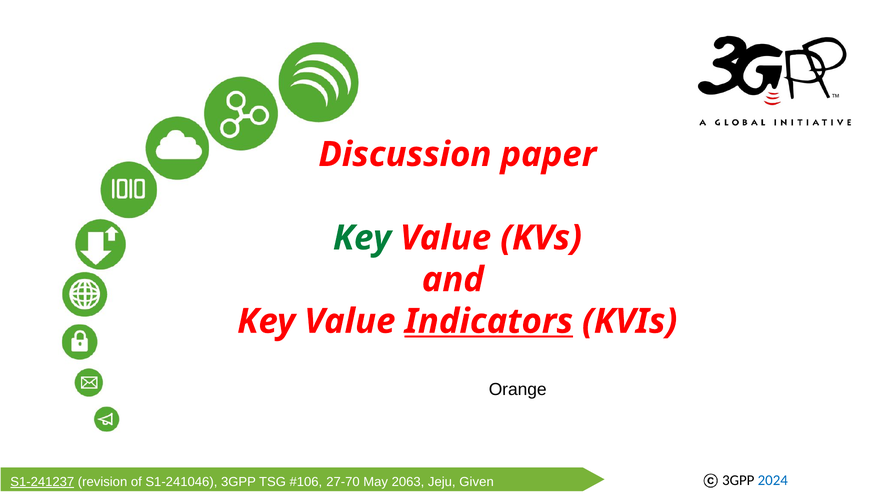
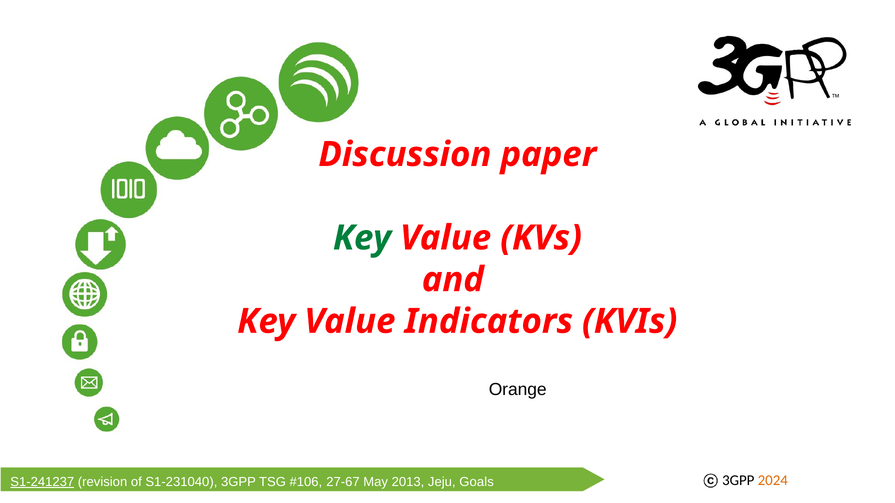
Indicators underline: present -> none (489, 322)
S1-241046: S1-241046 -> S1-231040 (181, 482)
27-70: 27-70 -> 27-67 (343, 482)
2063: 2063 -> 2013 (408, 482)
Given: Given -> Goals (477, 482)
2024 colour: blue -> orange (773, 481)
